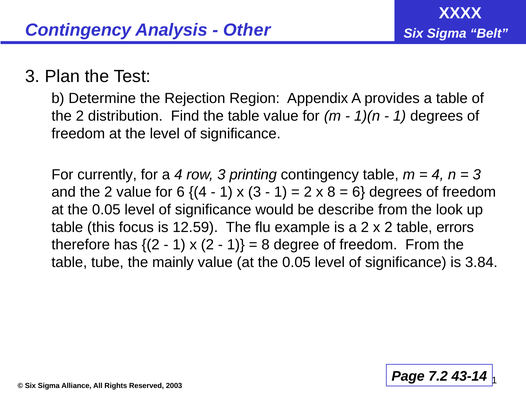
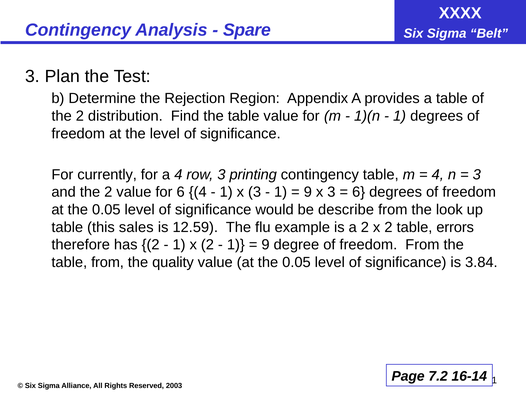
Other: Other -> Spare (247, 30)
2: 2 -> 9 (308, 192)
8: 8 -> 3 (331, 192)
focus: focus -> sales (136, 227)
8: 8 -> 9 (266, 244)
table tube: tube -> from (108, 262)
mainly: mainly -> quality (173, 262)
43-14: 43-14 -> 16-14 (469, 376)
